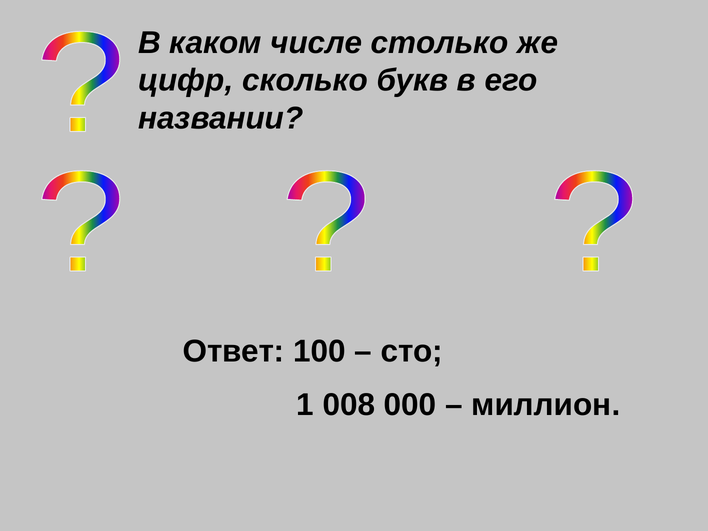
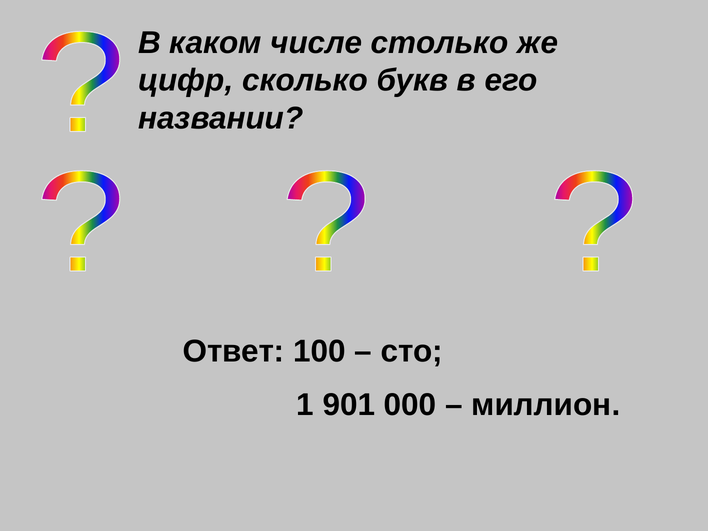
008: 008 -> 901 (349, 405)
